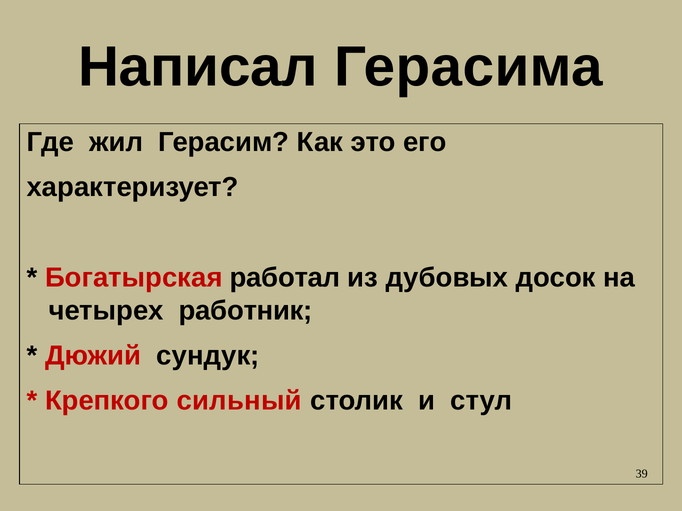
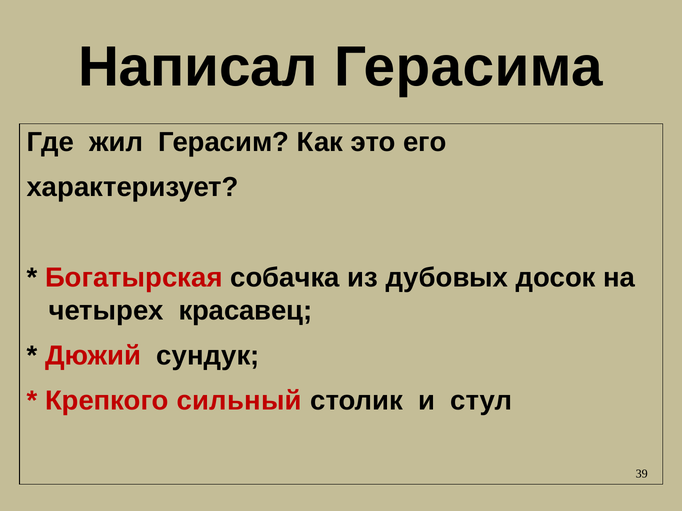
работал: работал -> собачка (285, 278)
работник: работник -> красавец (245, 311)
